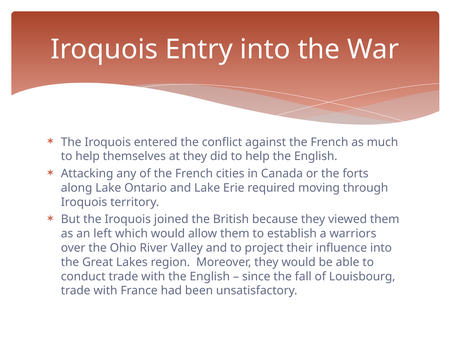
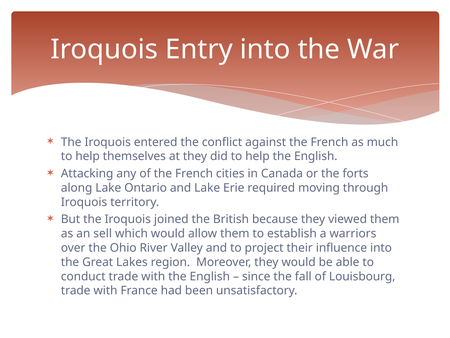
left: left -> sell (103, 233)
